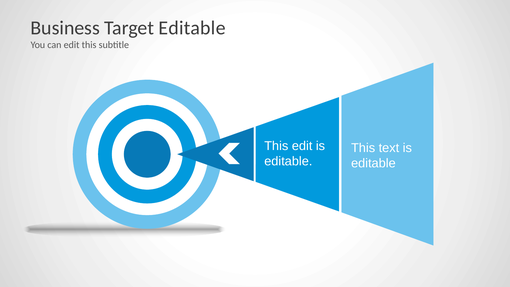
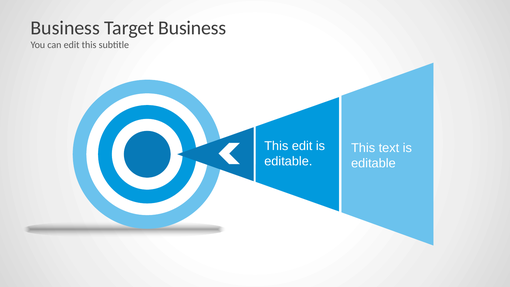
Target Editable: Editable -> Business (192, 28)
